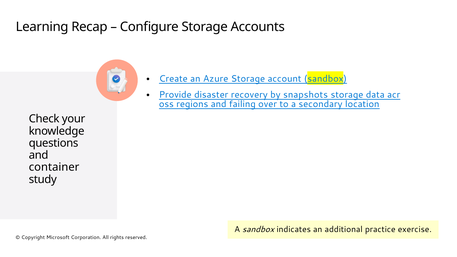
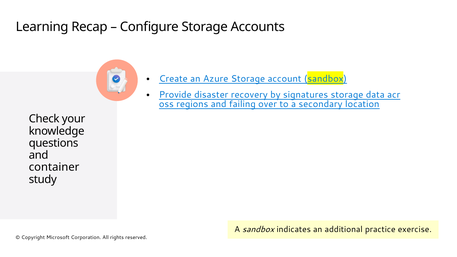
snapshots: snapshots -> signatures (306, 95)
